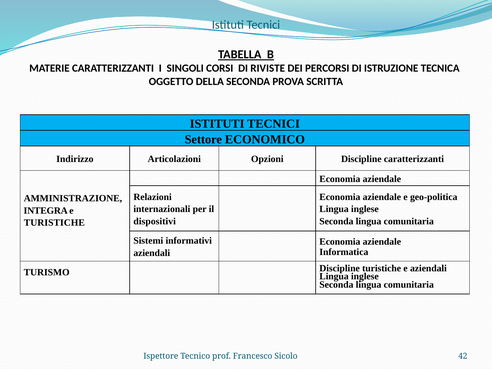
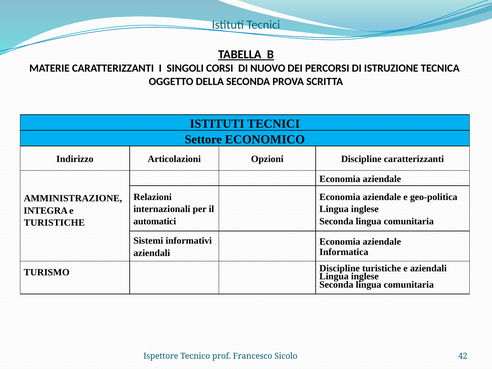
RIVISTE: RIVISTE -> NUOVO (268, 68)
dispositivi: dispositivi -> automatici (155, 221)
